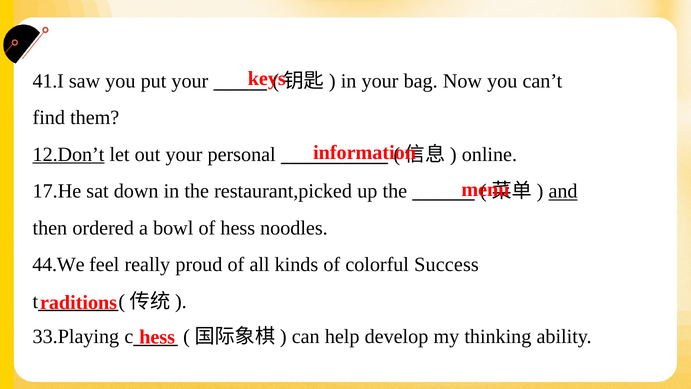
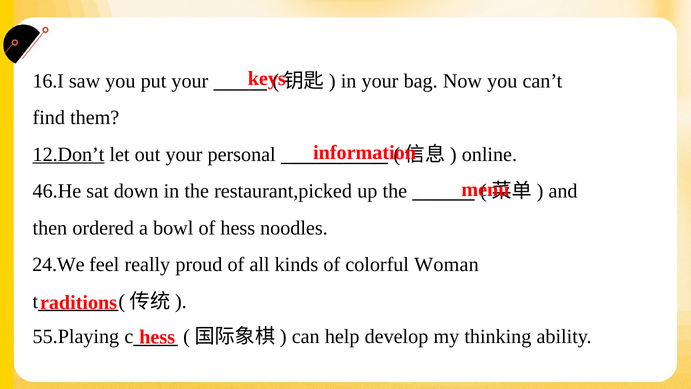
41.I: 41.I -> 16.I (48, 81)
17.He: 17.He -> 46.He (57, 191)
and underline: present -> none (563, 191)
44.We: 44.We -> 24.We (58, 264)
Success: Success -> Woman (447, 264)
33.Playing: 33.Playing -> 55.Playing (76, 336)
